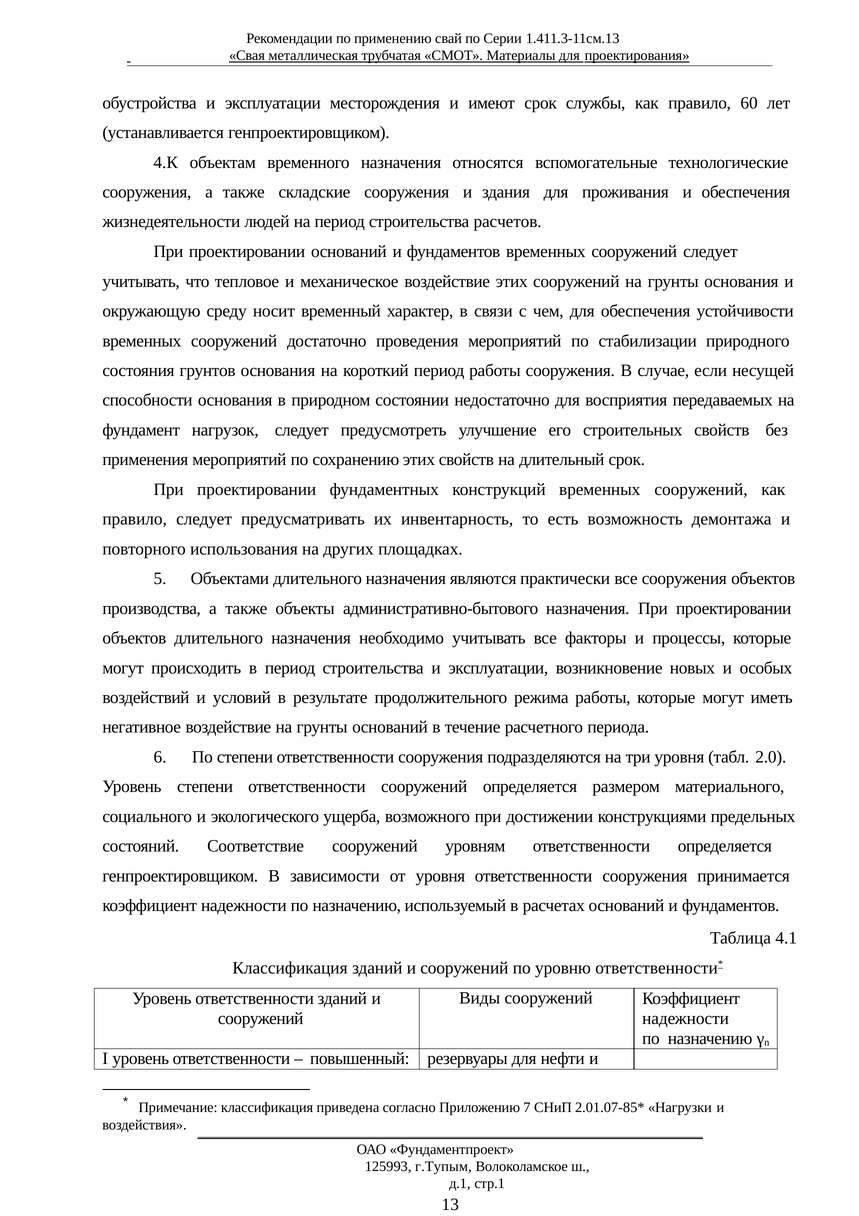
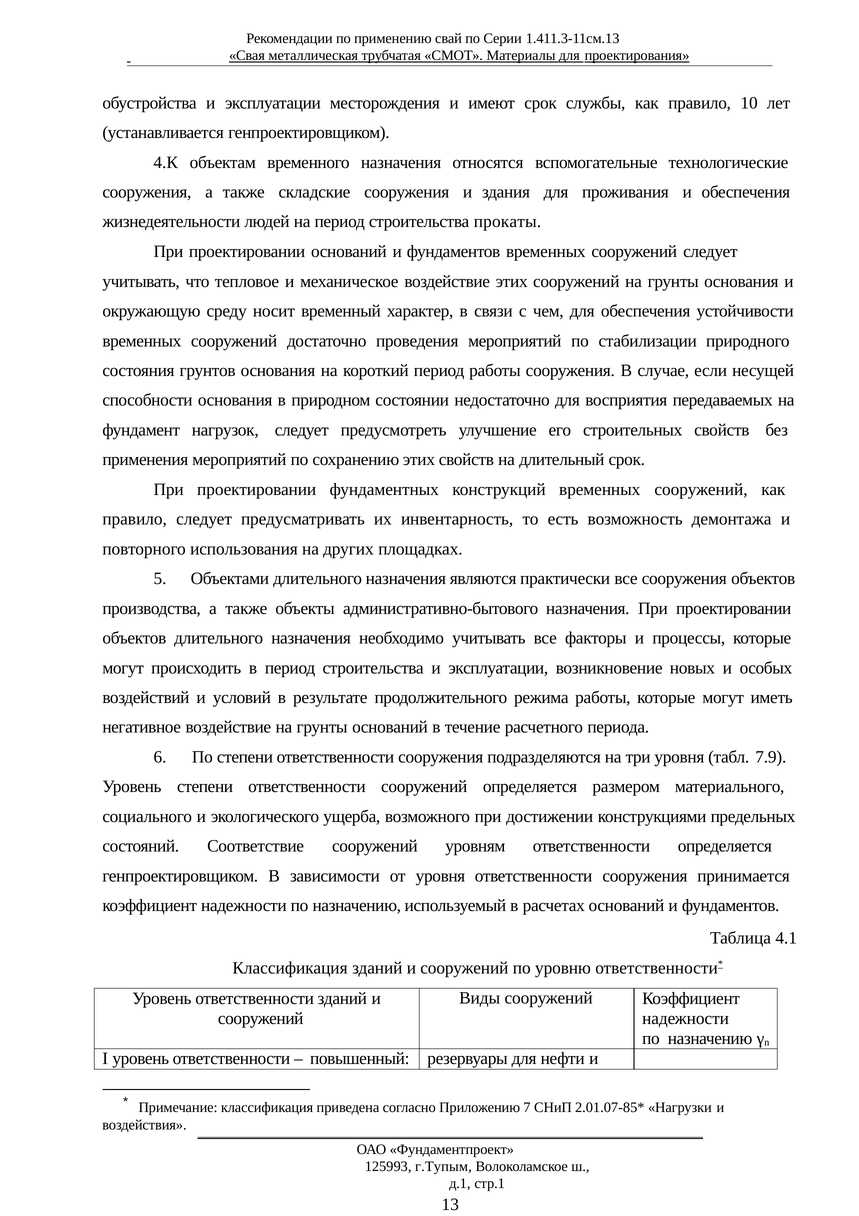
60: 60 -> 10 (749, 103)
расчетов: расчетов -> прокаты (507, 222)
2.0: 2.0 -> 7.9 (771, 757)
